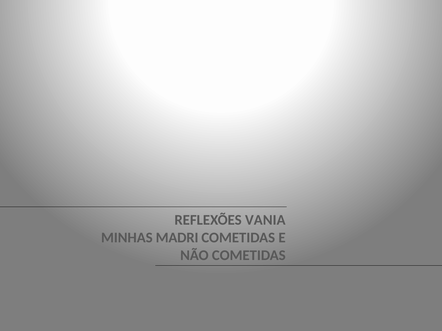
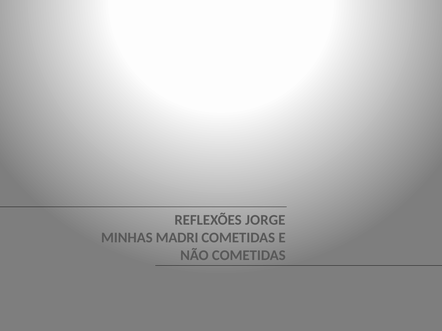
VANIA: VANIA -> JORGE (265, 220)
